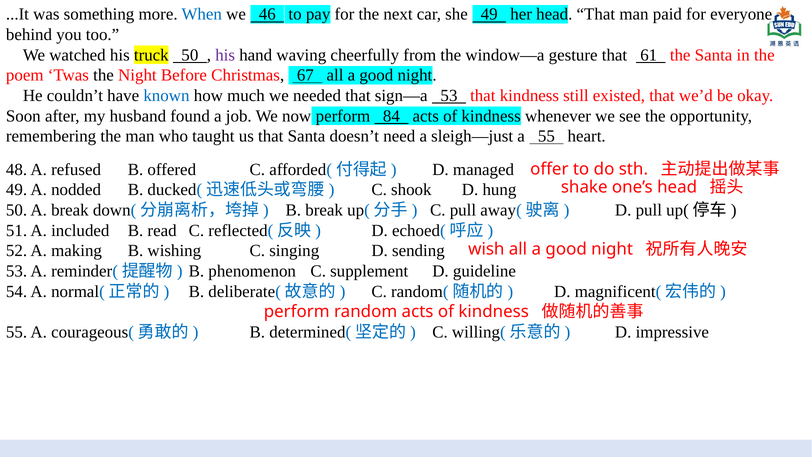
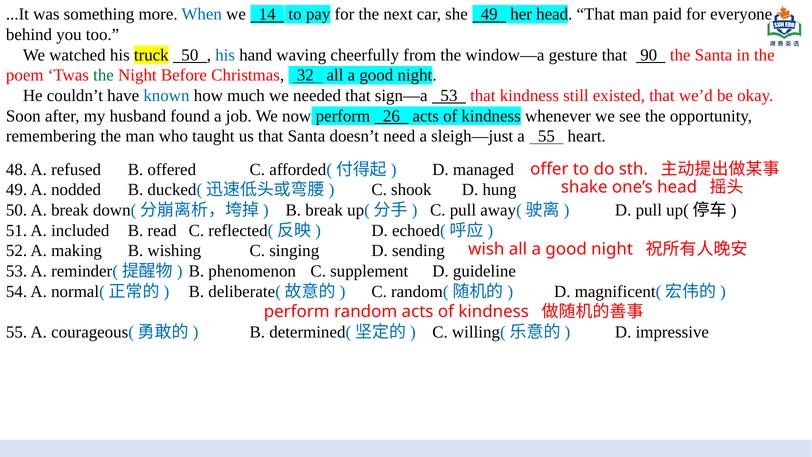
46: 46 -> 14 (267, 14)
his colour: purple -> blue (225, 55)
61: 61 -> 90 (649, 55)
the colour: black -> green (104, 75)
67: 67 -> 32 (305, 75)
84: 84 -> 26 (391, 116)
